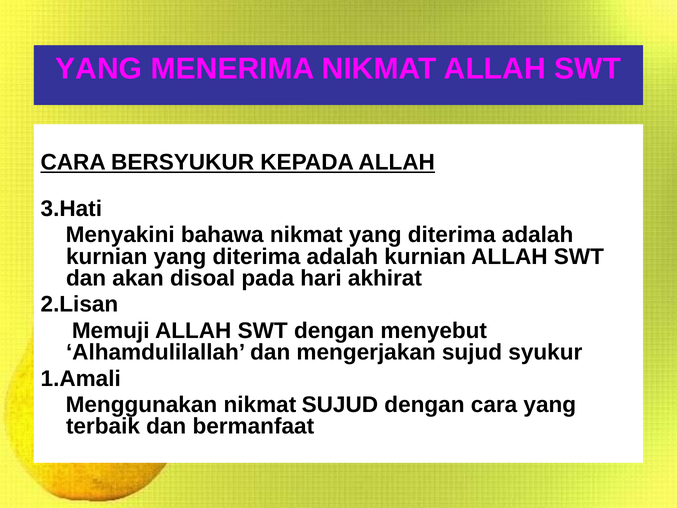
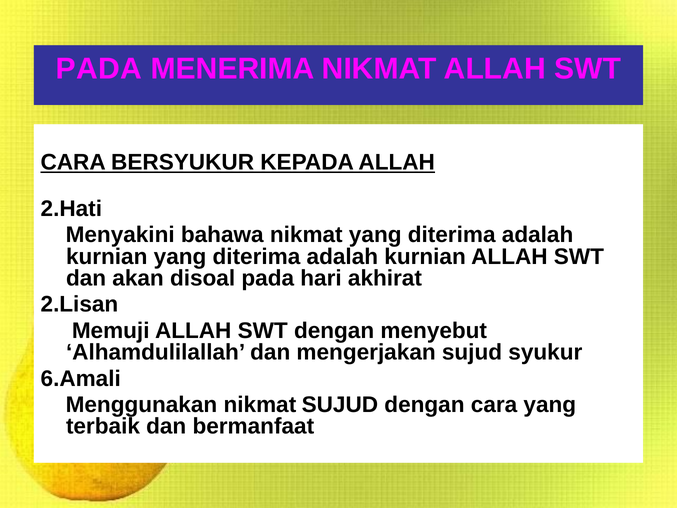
YANG: YANG -> PADA (99, 69)
3.Hati: 3.Hati -> 2.Hati (71, 209)
1.Amali: 1.Amali -> 6.Amali (81, 378)
